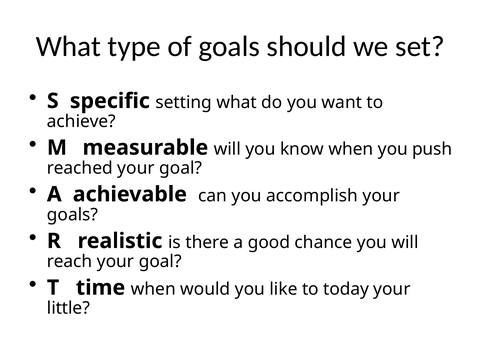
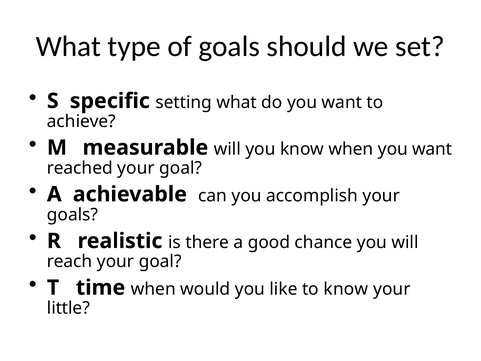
when you push: push -> want (432, 149)
to today: today -> know (346, 289)
